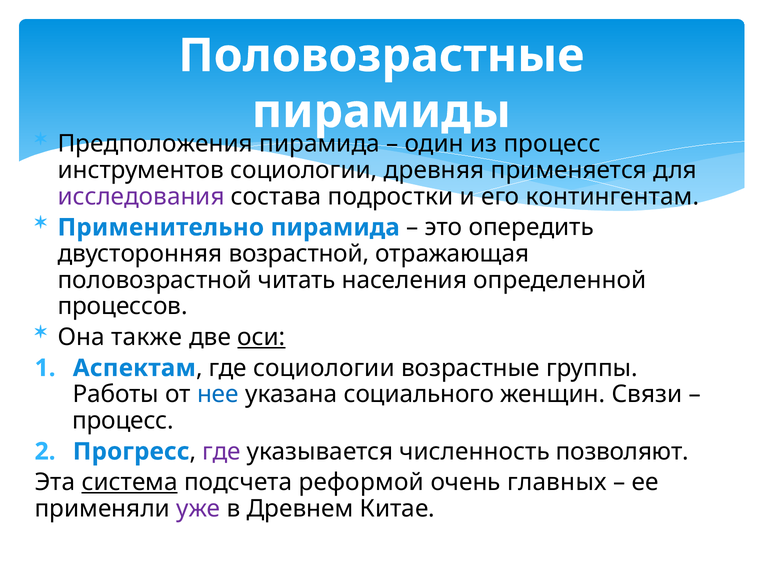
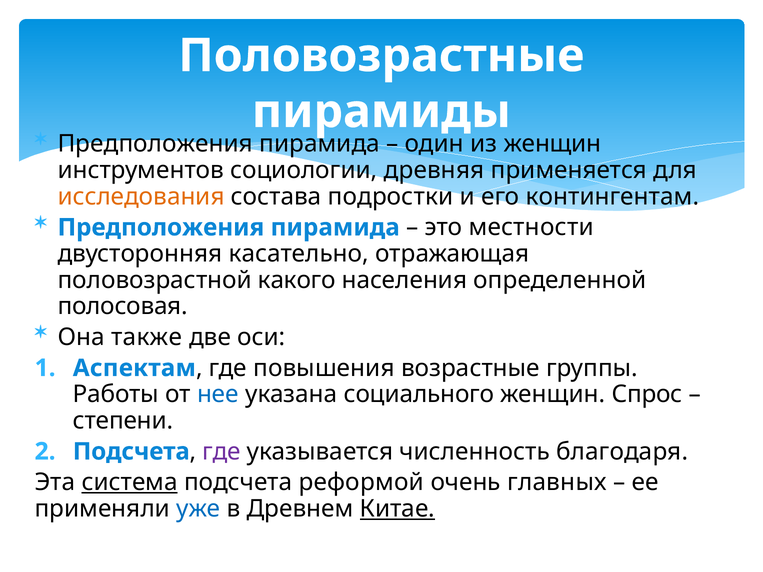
процесс: процесс -> женщин (552, 144)
исследования colour: purple -> orange (141, 197)
Применительно: Применительно -> Предположения (161, 228)
опередить: опередить -> местности (531, 228)
возрастной: возрастной -> касательно (299, 254)
читать: читать -> какого (297, 280)
процессов: процессов -> полосовая (123, 306)
оси underline: present -> none (261, 337)
где социологии: социологии -> повышения (324, 368)
Связи: Связи -> Спрос (647, 395)
процесс: процесс -> степени (123, 421)
Прогресс: Прогресс -> Подсчета (131, 452)
позволяют: позволяют -> благодаря (622, 452)
уже colour: purple -> blue (198, 509)
Китае underline: none -> present (397, 509)
